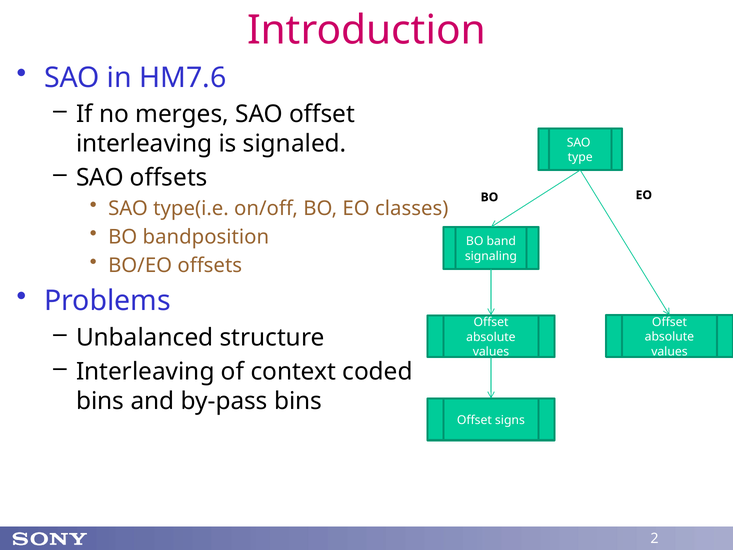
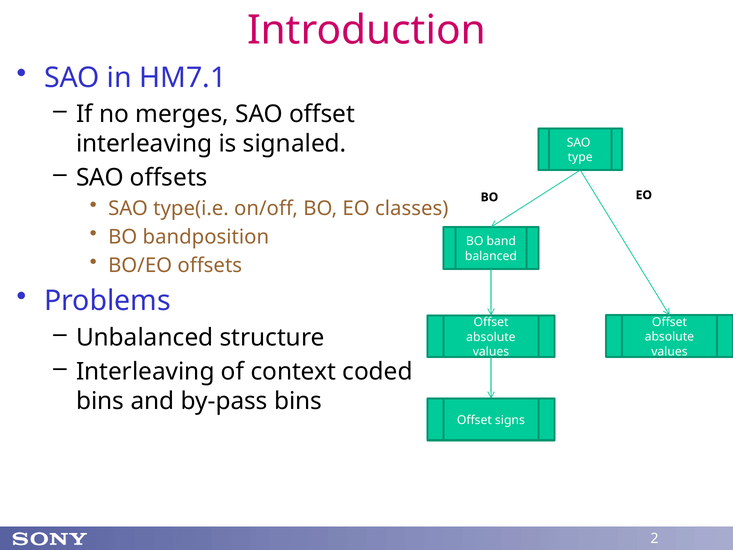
HM7.6: HM7.6 -> HM7.1 (183, 78)
signaling: signaling -> balanced (491, 256)
